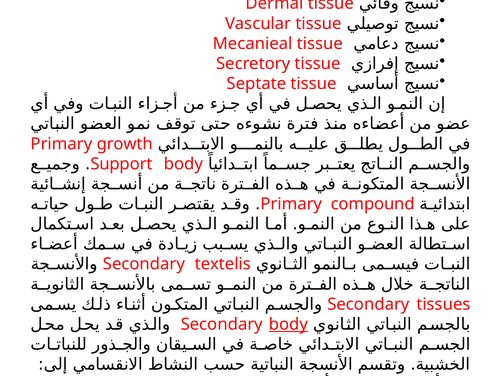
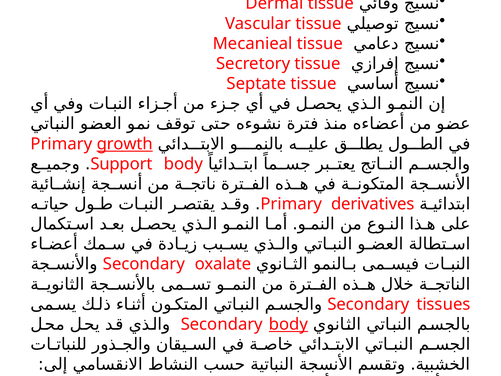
growth underline: none -> present (125, 144)
compound: compound -> derivatives (373, 204)
textelis: textelis -> oxalate (223, 264)
